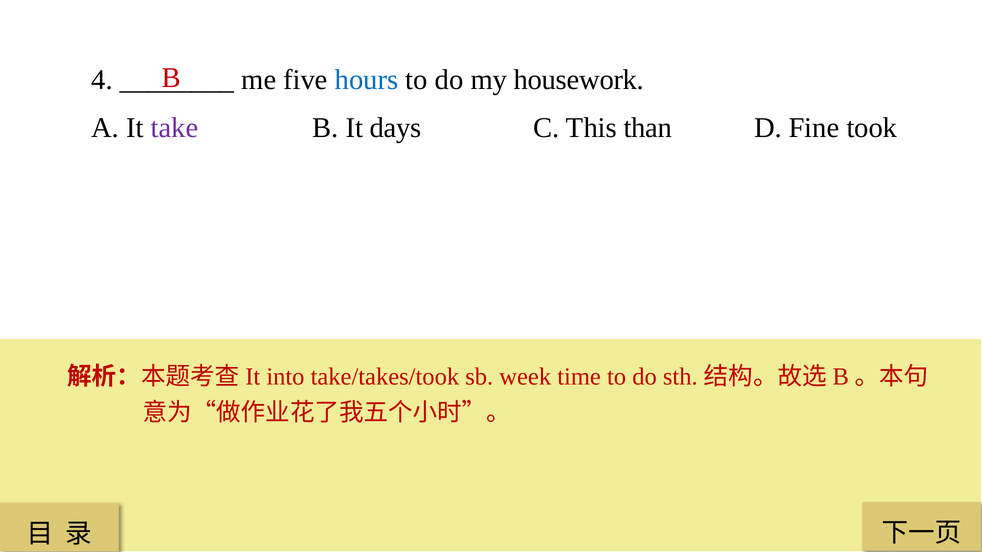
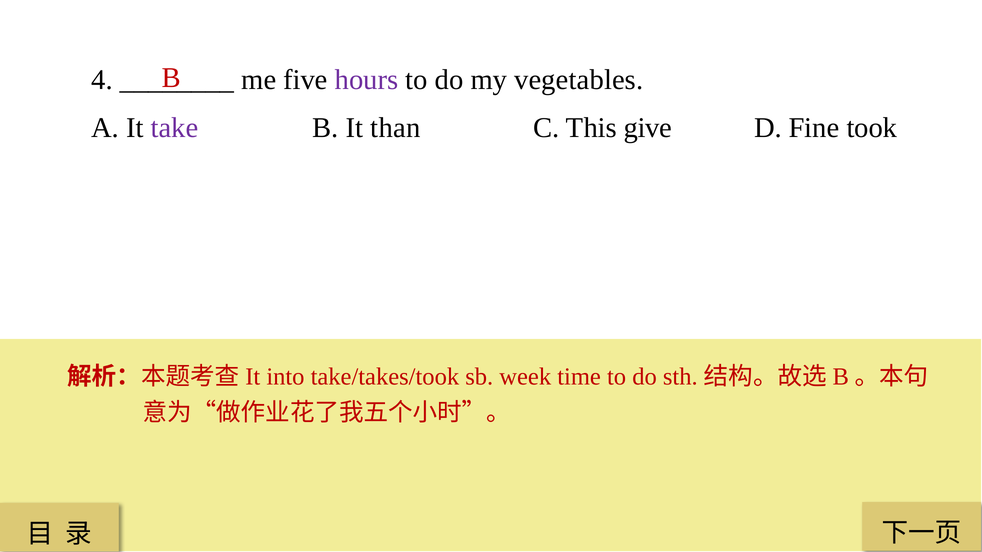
hours colour: blue -> purple (367, 80)
housework: housework -> vegetables (579, 80)
days: days -> than (395, 128)
than: than -> give (648, 128)
